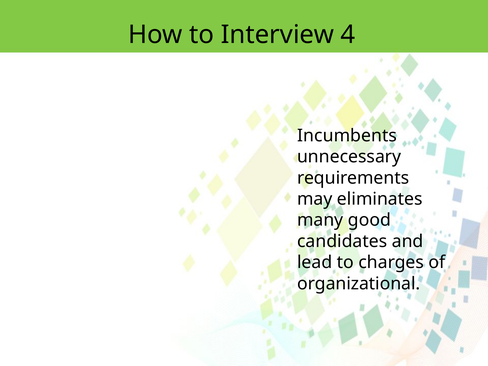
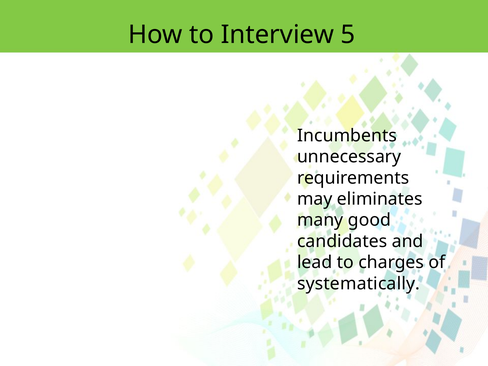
4: 4 -> 5 (348, 35)
organizational: organizational -> systematically (359, 284)
